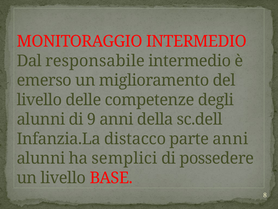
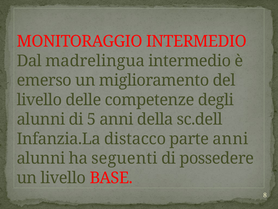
responsabile: responsabile -> madrelingua (95, 61)
9: 9 -> 5 (91, 119)
semplici: semplici -> seguenti (124, 158)
